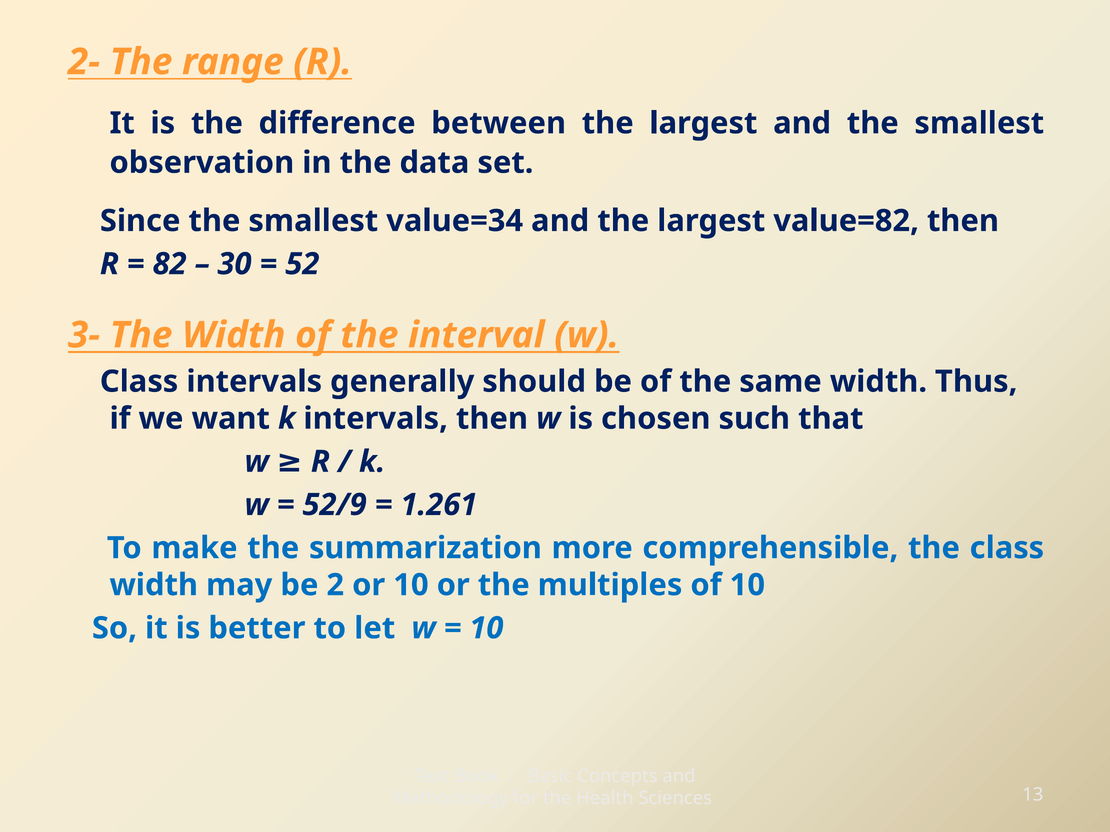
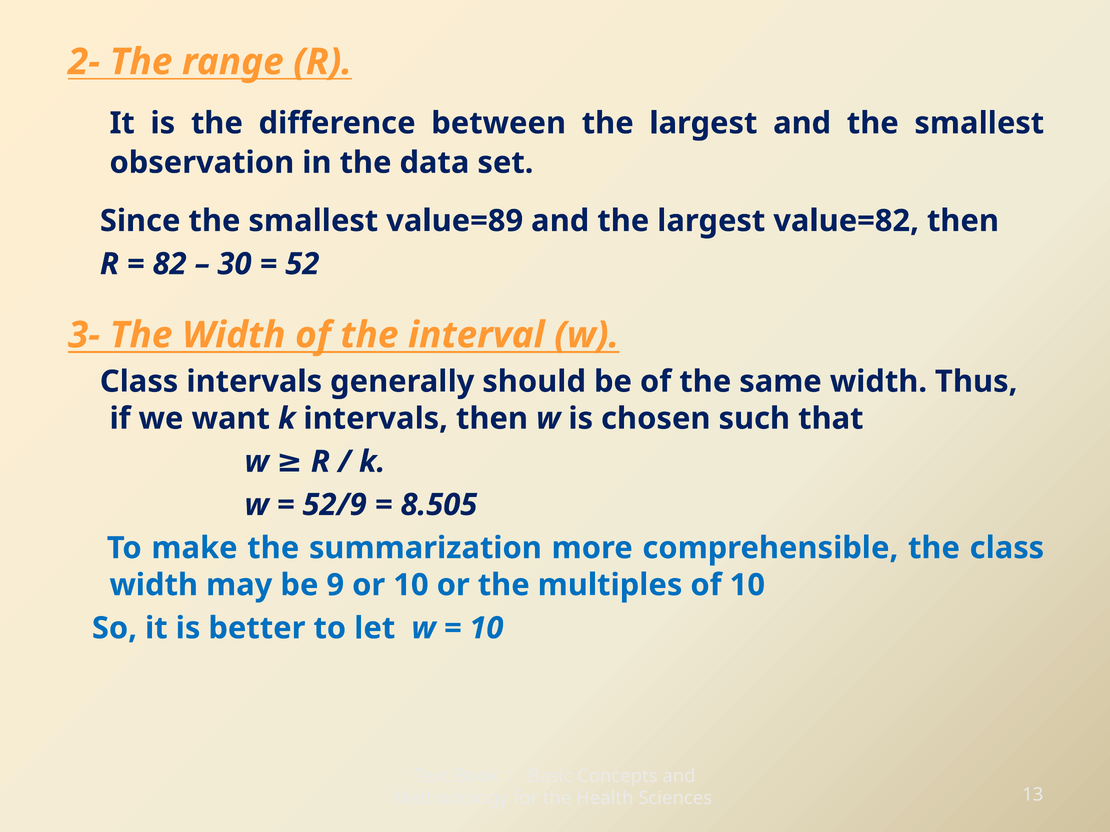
value=34: value=34 -> value=89 (455, 221)
1.261: 1.261 -> 8.505 (439, 505)
2: 2 -> 9 (335, 585)
